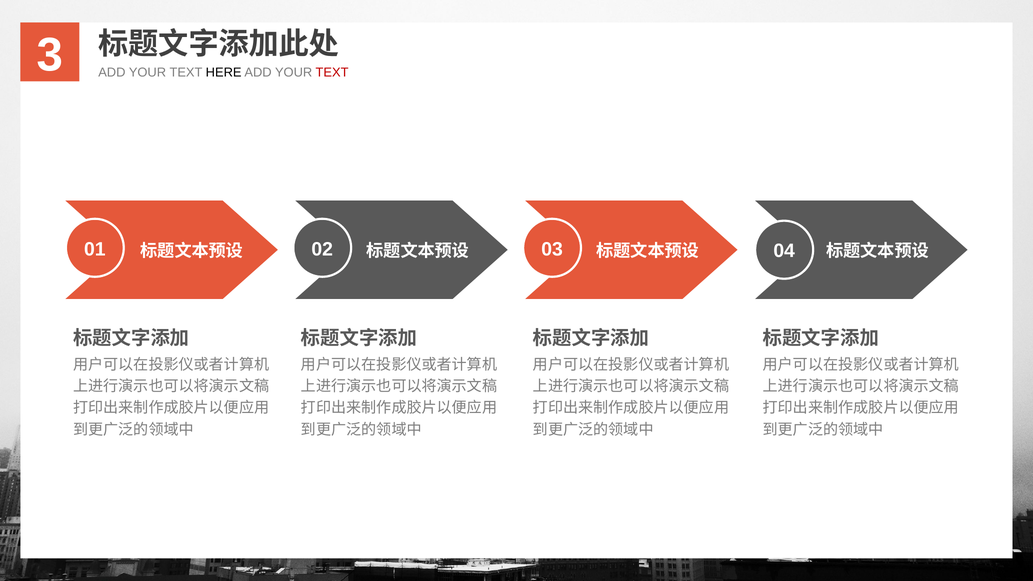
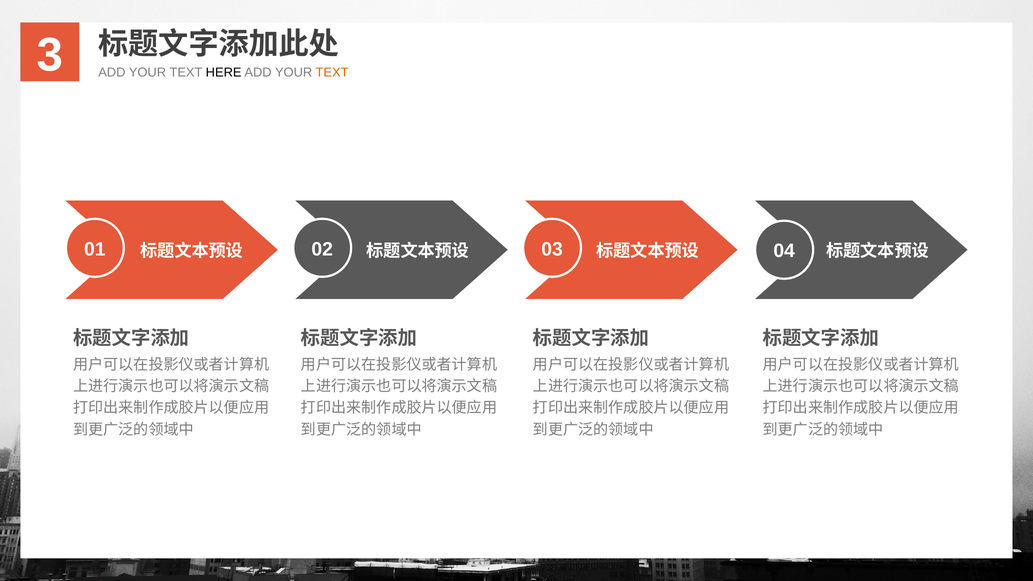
TEXT colour: red -> orange (332, 72)
